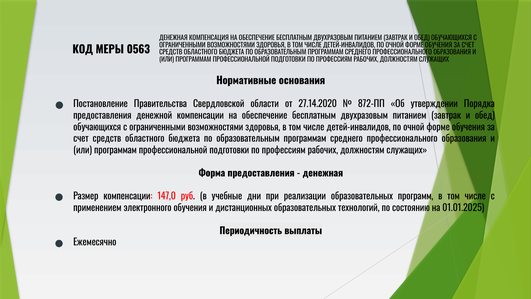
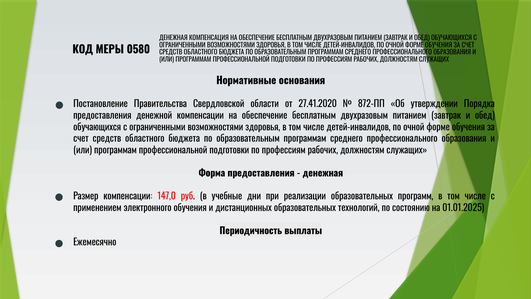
0563: 0563 -> 0580 (138, 50)
27.14.2020: 27.14.2020 -> 27.41.2020 (318, 104)
